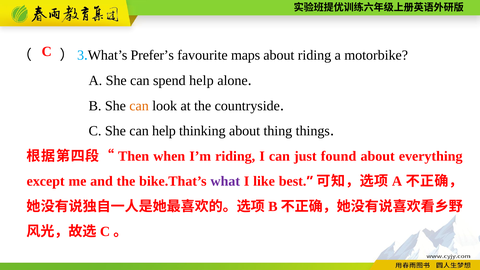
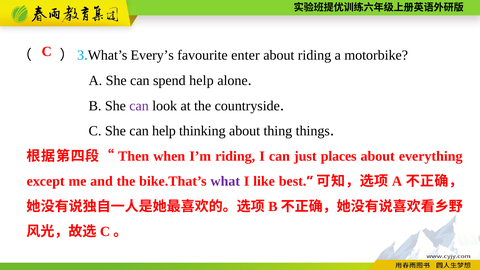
Prefer’s: Prefer’s -> Every’s (152, 55)
maps: maps -> enter (245, 55)
can colour: orange -> purple (139, 106)
found: found -> places (339, 156)
